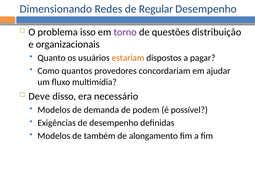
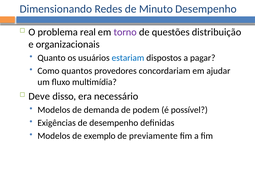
Regular: Regular -> Minuto (156, 9)
isso: isso -> real (88, 32)
estariam colour: orange -> blue (128, 58)
também: também -> exemplo (100, 136)
alongamento: alongamento -> previamente (153, 136)
